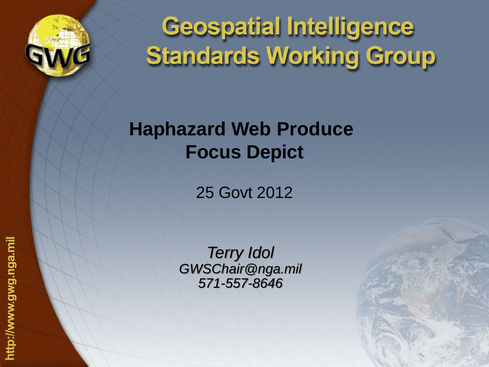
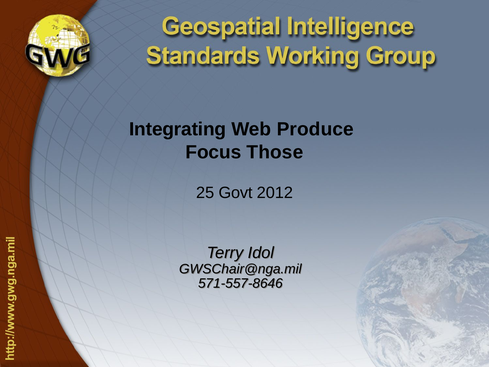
Haphazard: Haphazard -> Integrating (178, 129)
Depict: Depict -> Those (275, 152)
